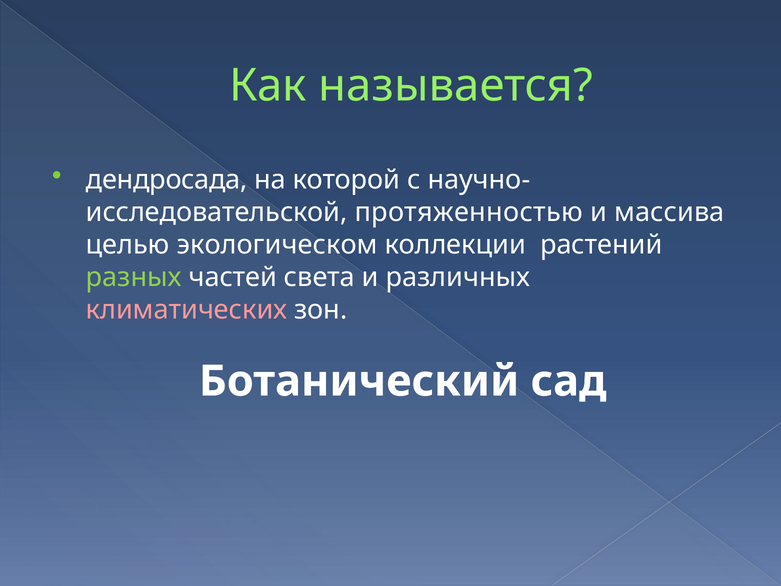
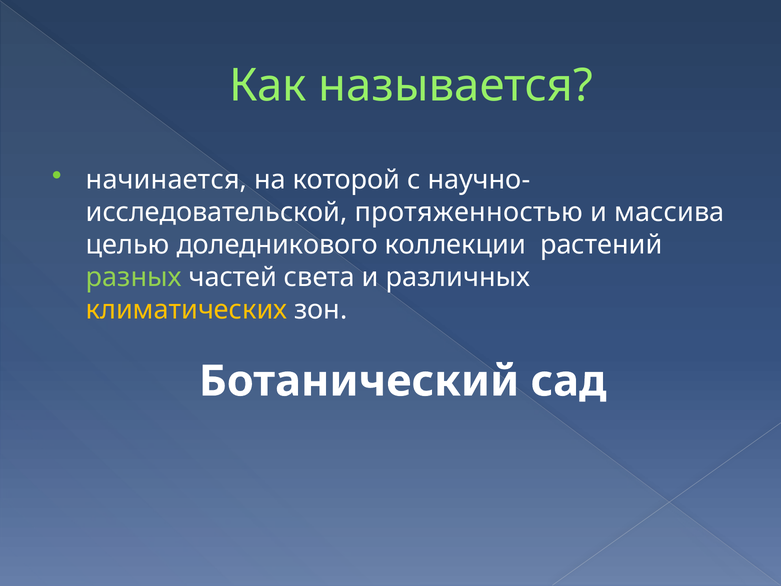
дендросада: дендросада -> начинается (167, 180)
экологическом: экологическом -> доледникового (277, 245)
климатических colour: pink -> yellow (187, 310)
